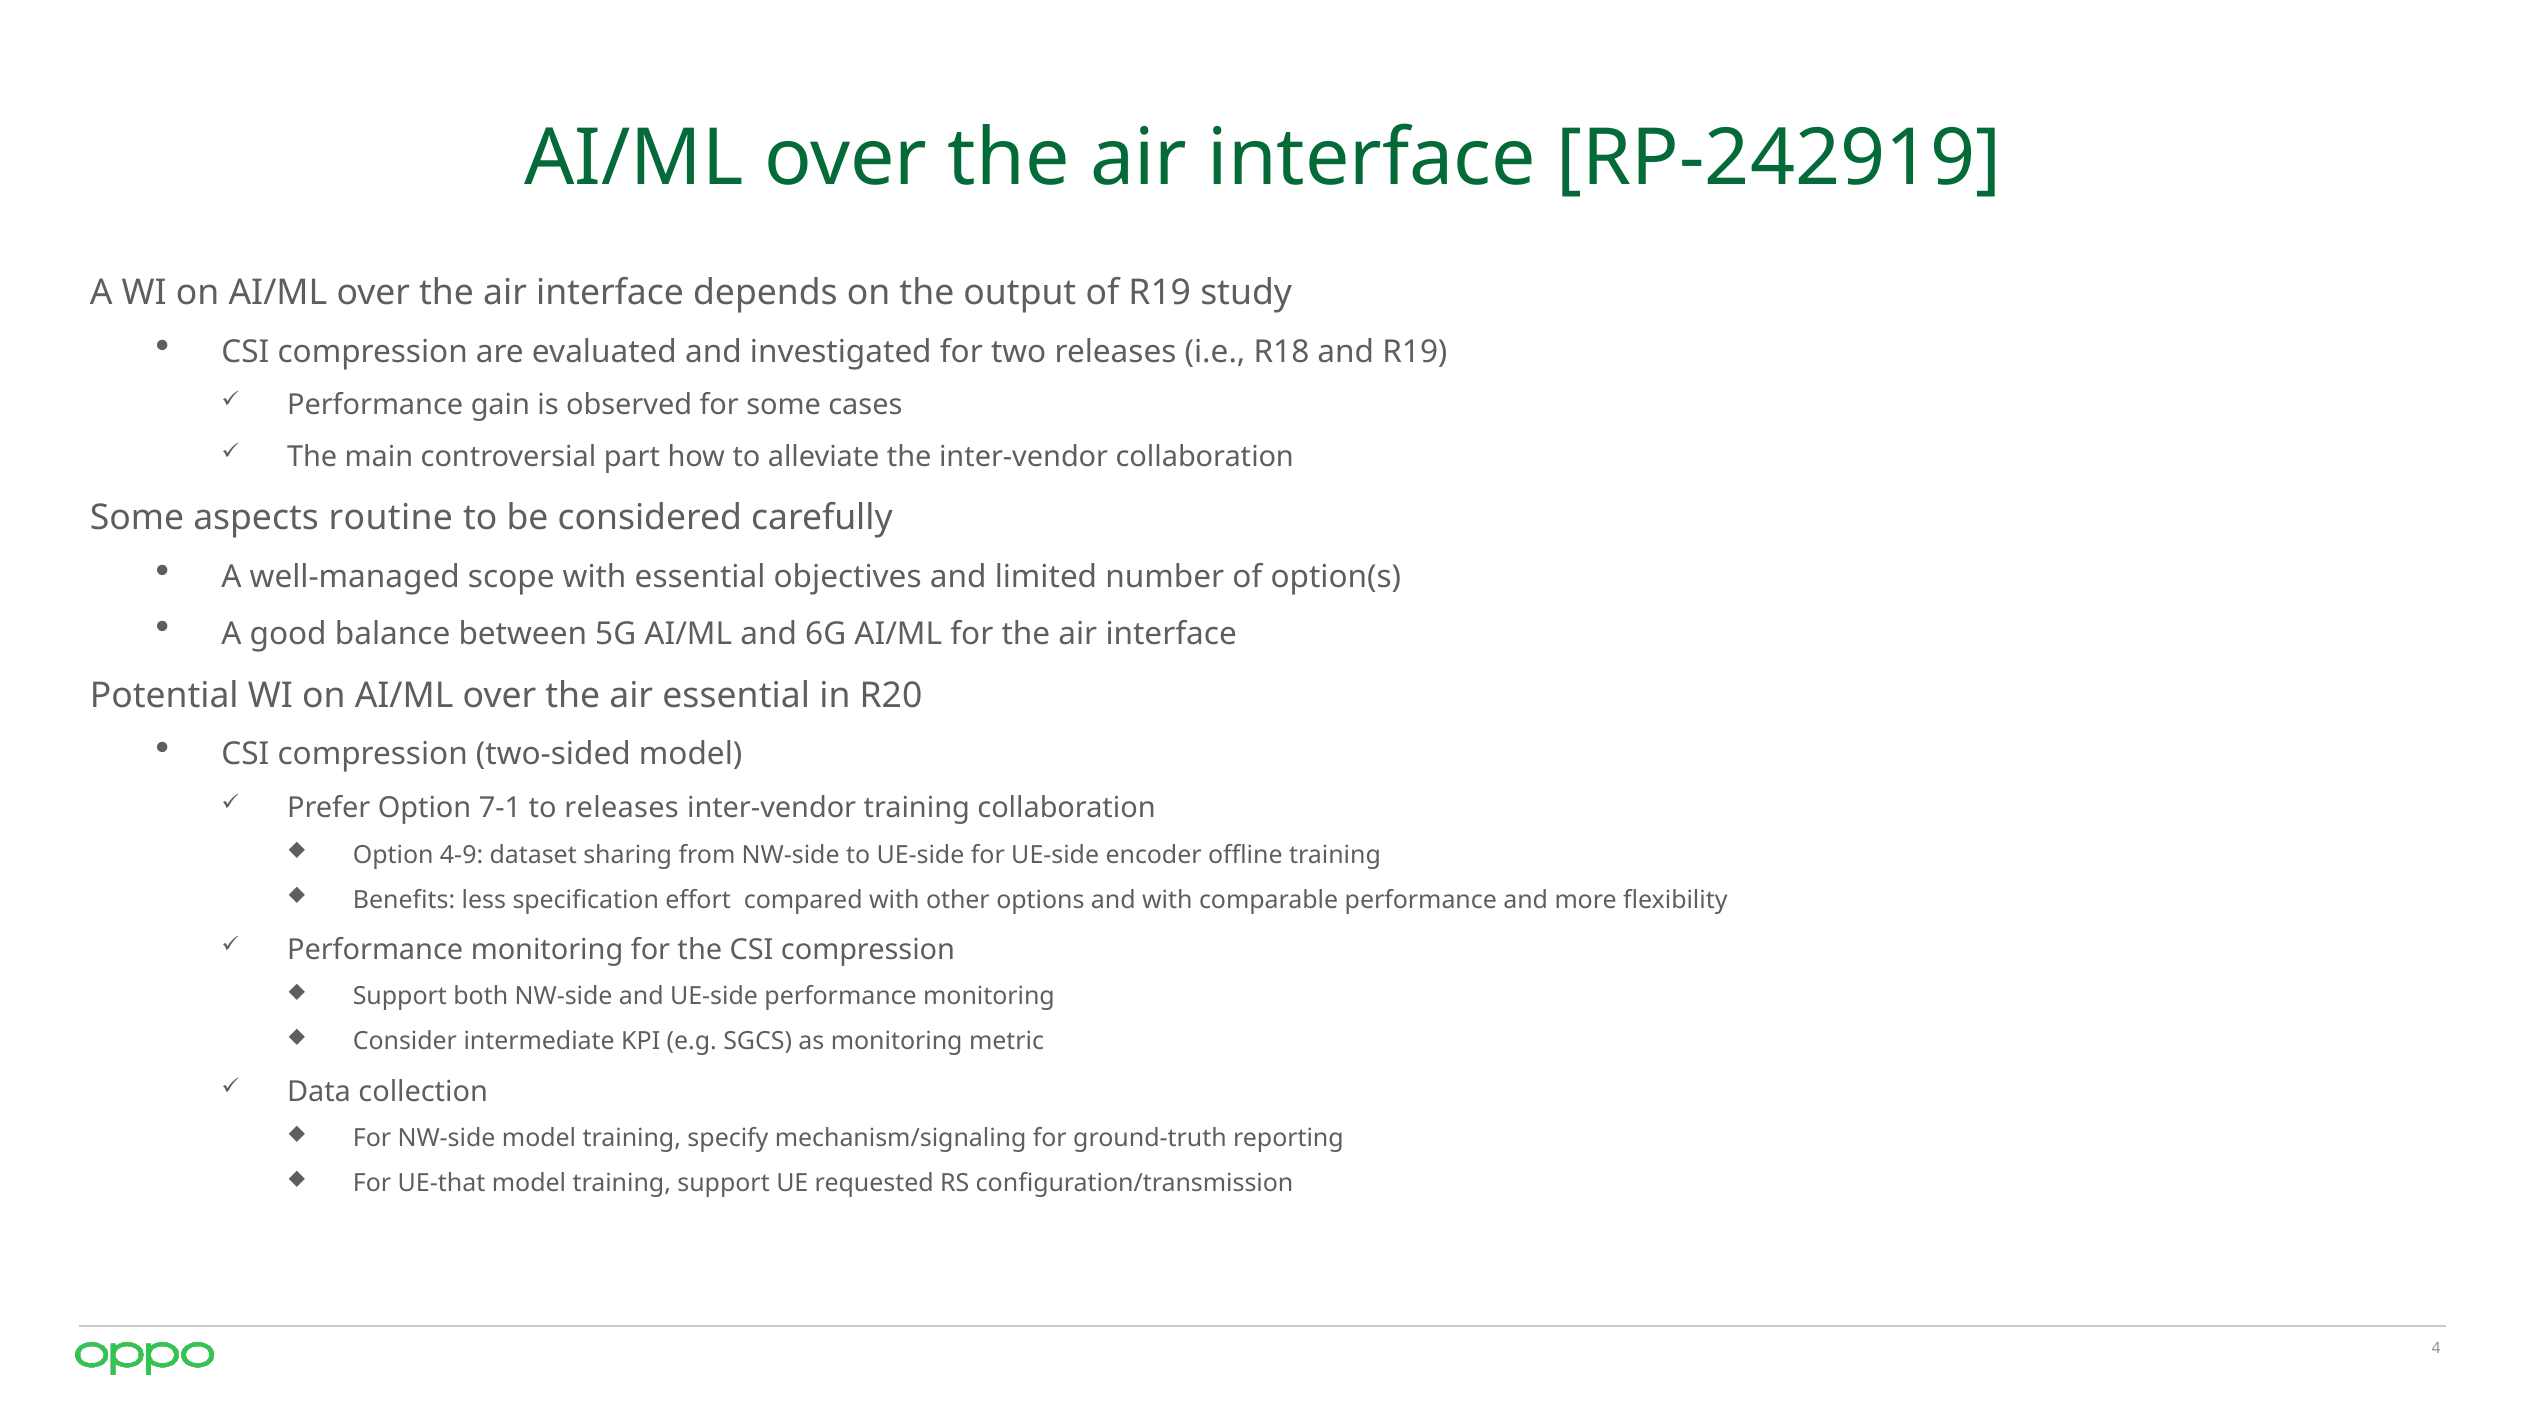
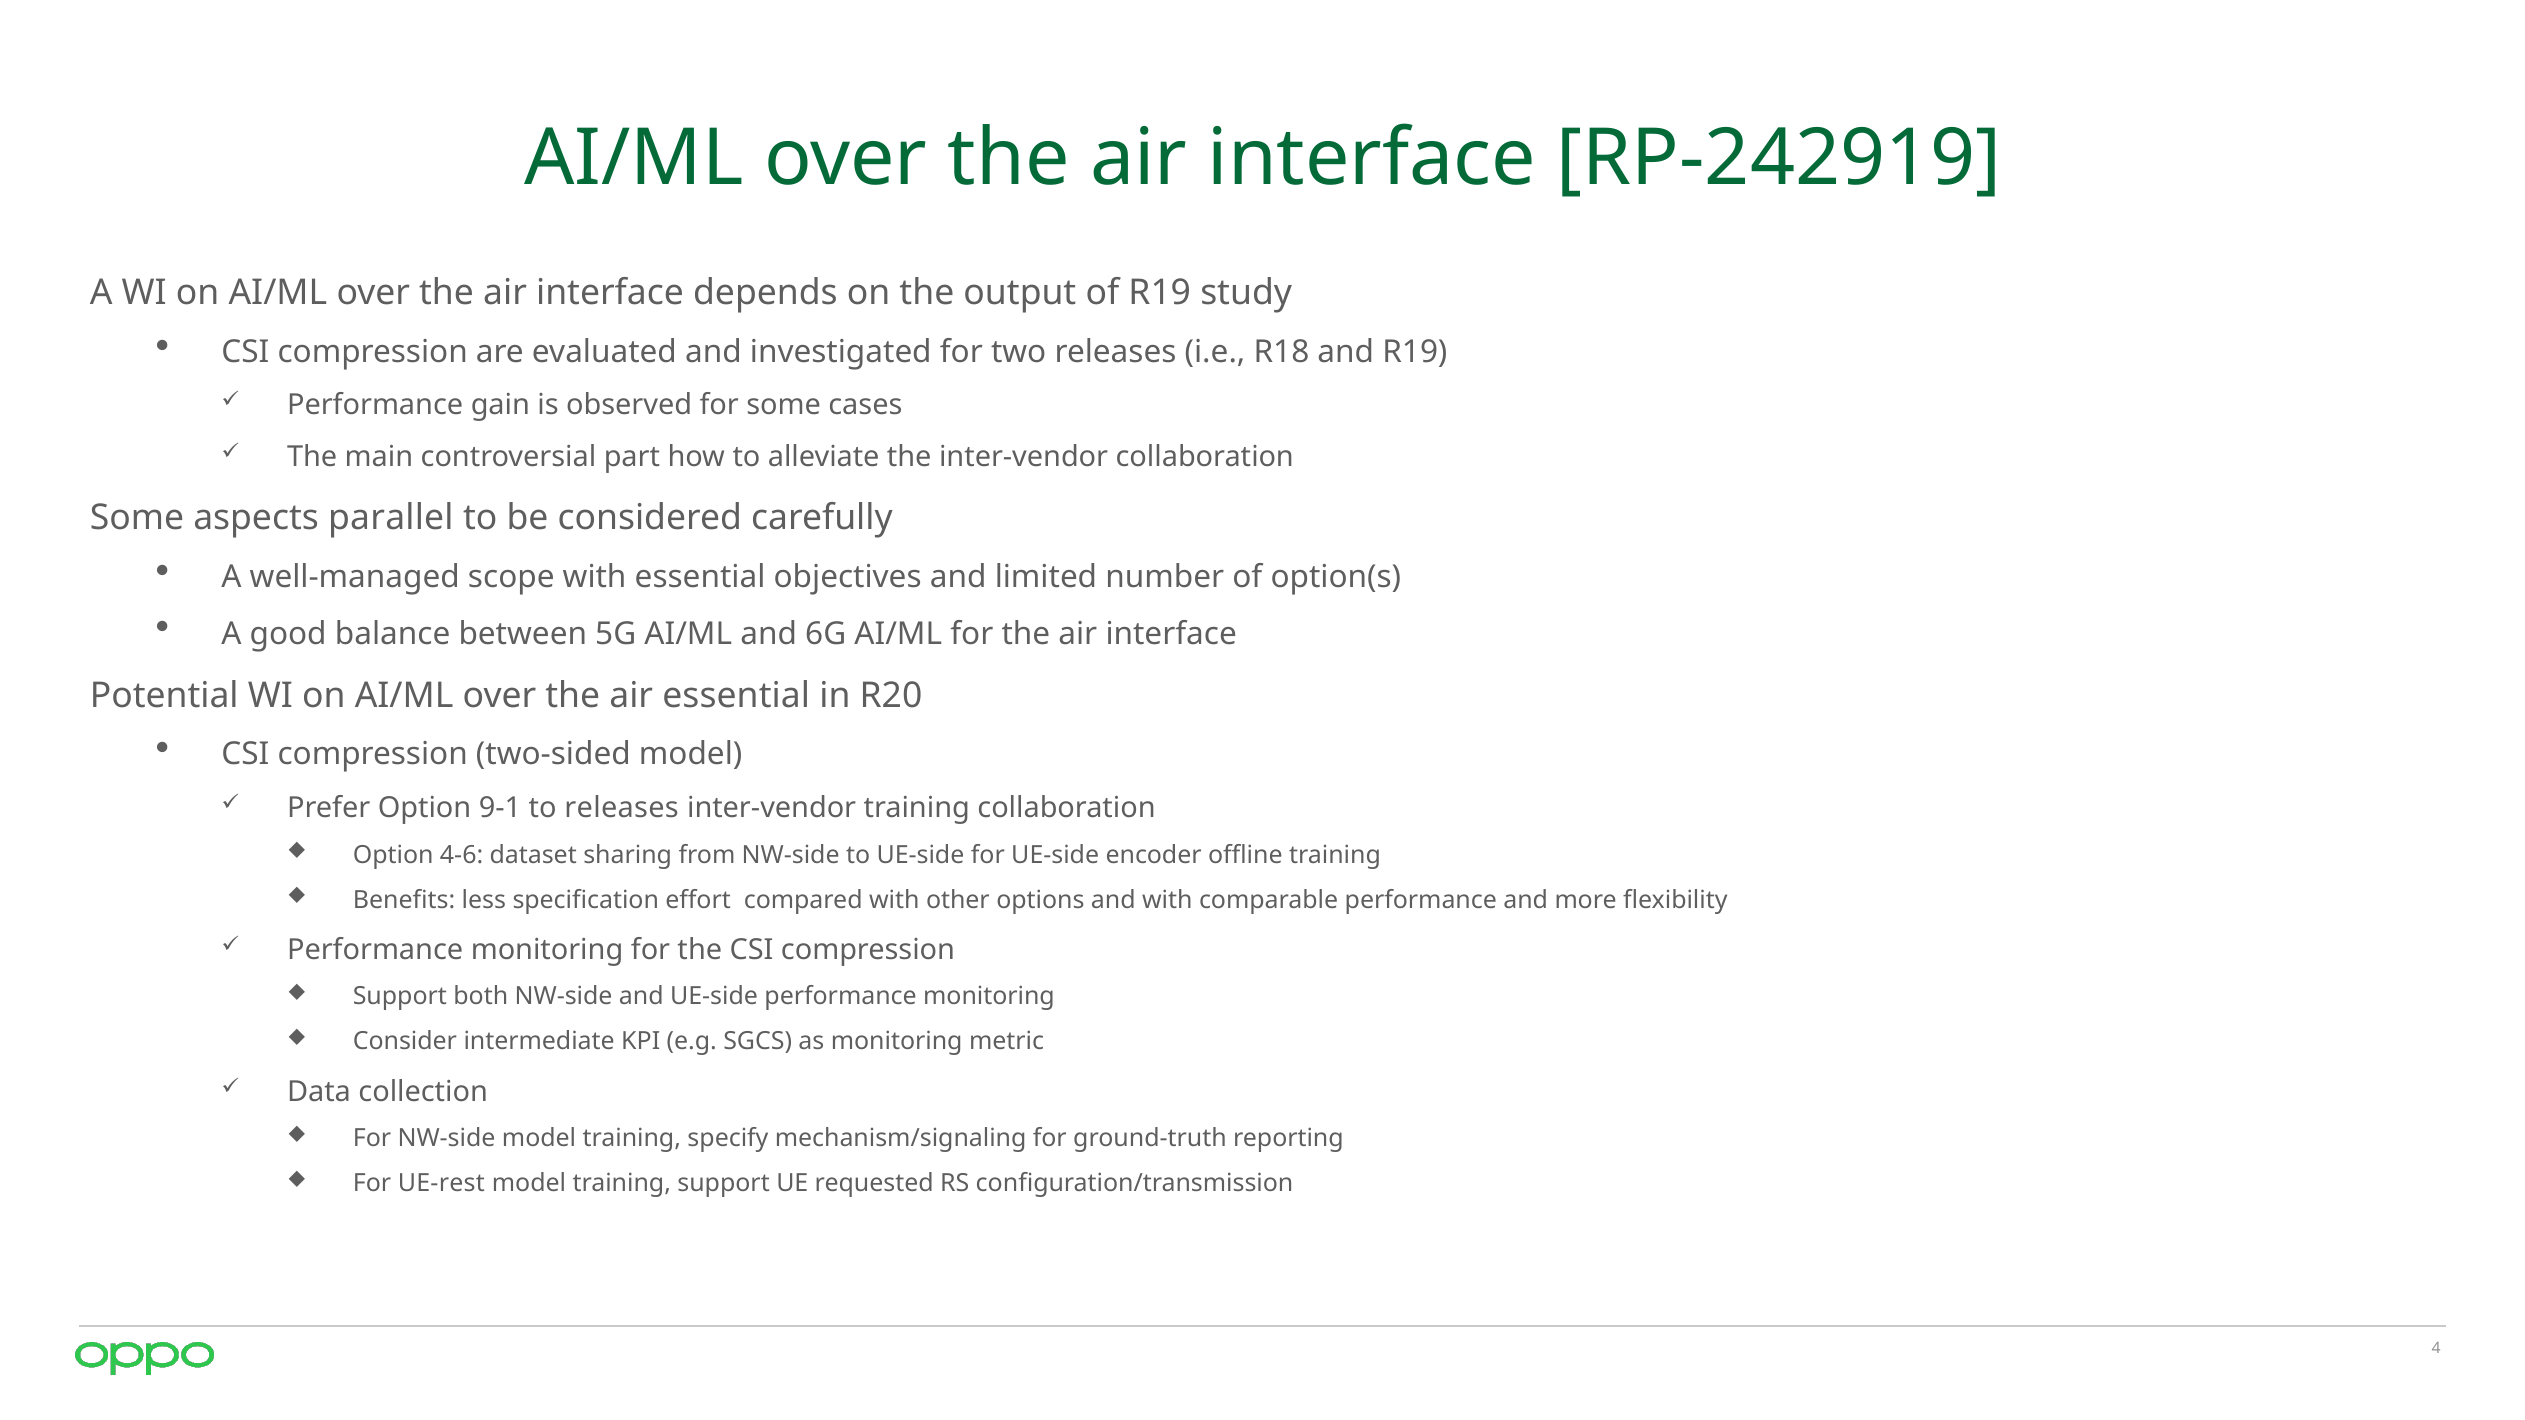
routine: routine -> parallel (391, 518)
7-1: 7-1 -> 9-1 (500, 808)
4-9: 4-9 -> 4-6 (462, 855)
UE-that: UE-that -> UE-rest (441, 1184)
